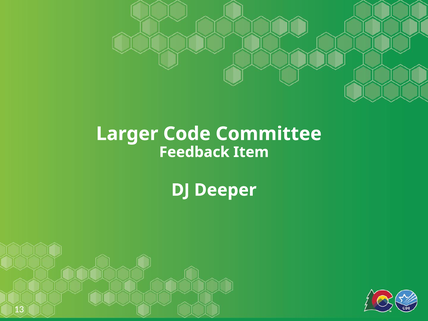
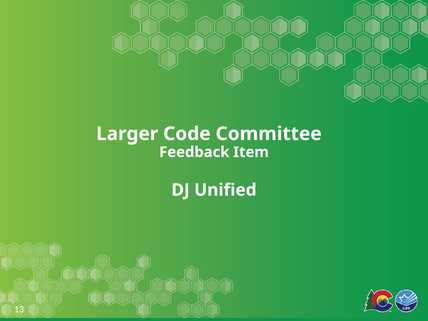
Deeper: Deeper -> Unified (225, 190)
